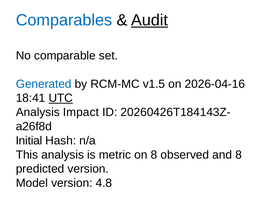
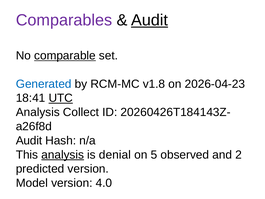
Comparables colour: blue -> purple (64, 20)
comparable underline: none -> present (65, 56)
v1.5: v1.5 -> v1.8 (154, 84)
2026-04-16: 2026-04-16 -> 2026-04-23 (215, 84)
Impact: Impact -> Collect (81, 112)
Initial: Initial -> Audit (29, 140)
analysis underline: none -> present (63, 155)
metric: metric -> denial (115, 155)
on 8: 8 -> 5 (154, 155)
and 8: 8 -> 2 (239, 155)
4.8: 4.8 -> 4.0 (104, 183)
